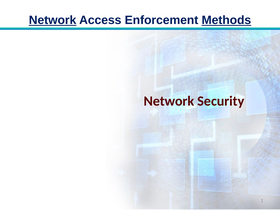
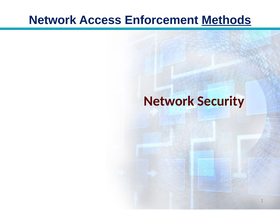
Network underline: present -> none (53, 20)
